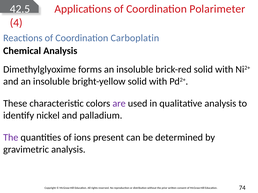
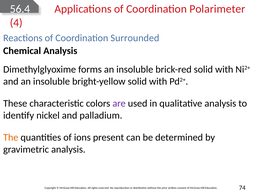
42.5: 42.5 -> 56.4 (20, 9)
Carboplatin: Carboplatin -> Surrounded (135, 38)
The colour: purple -> orange (11, 138)
